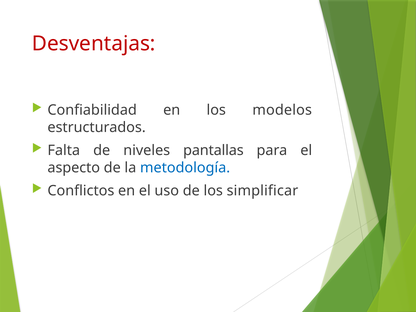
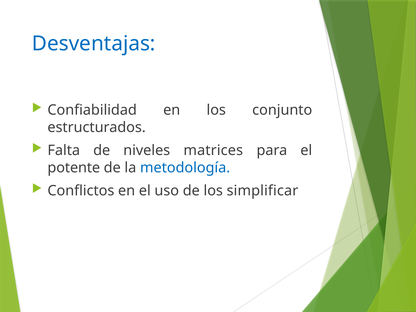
Desventajas colour: red -> blue (94, 44)
modelos: modelos -> conjunto (282, 110)
pantallas: pantallas -> matrices (213, 150)
aspecto: aspecto -> potente (74, 168)
